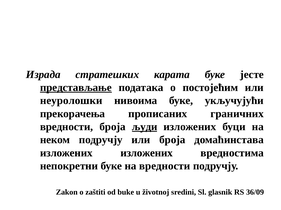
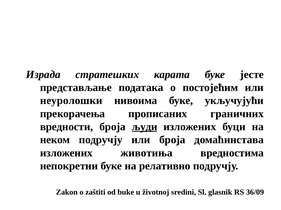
представљање underline: present -> none (76, 88)
изложених изложених: изложених -> животиња (147, 153)
на вредности: вредности -> релативно (165, 167)
